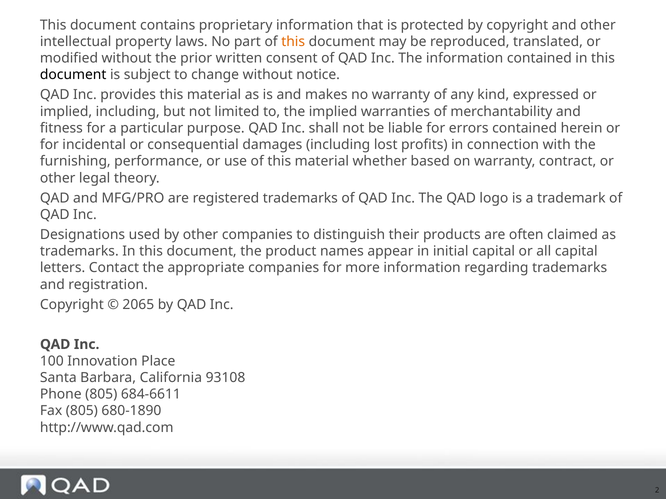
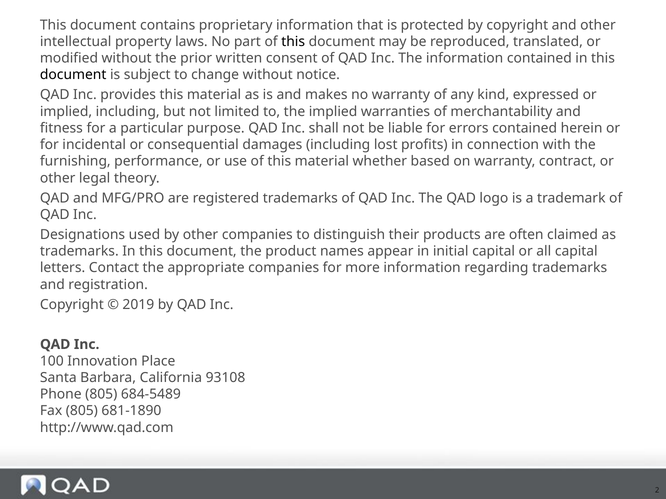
this colour: orange -> black (293, 42)
2065: 2065 -> 2019 (138, 305)
684-6611: 684-6611 -> 684-5489 (151, 395)
680-1890: 680-1890 -> 681-1890 (131, 411)
